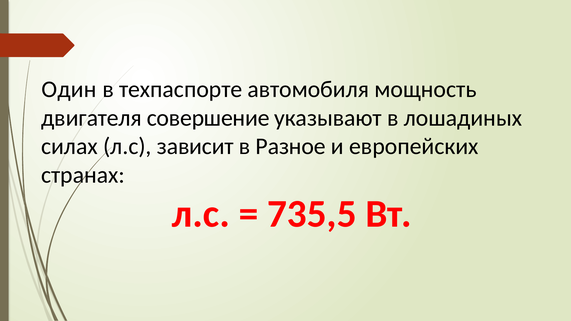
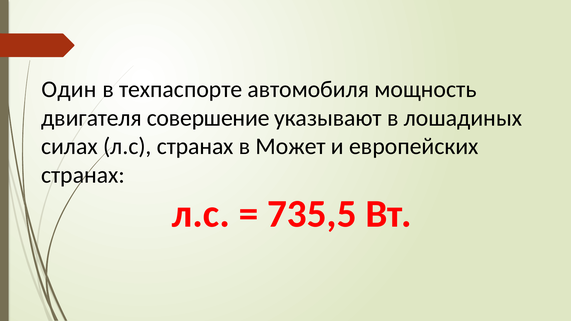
л.с зависит: зависит -> странах (195, 146)
Разное: Разное -> Может (291, 146)
